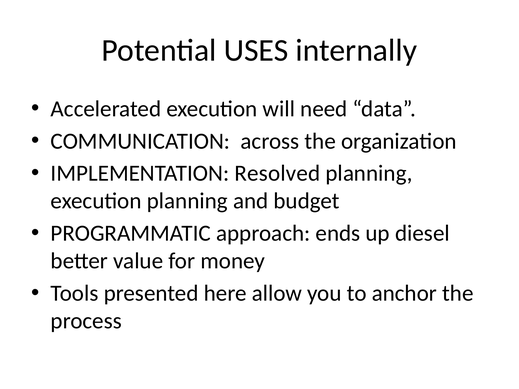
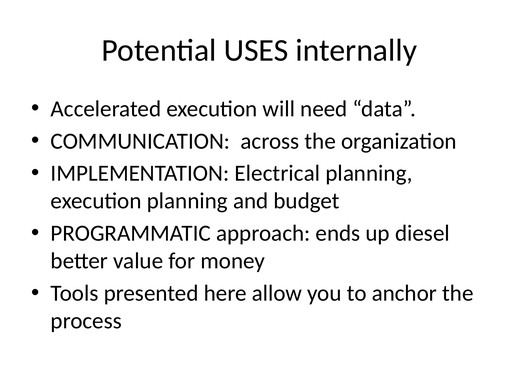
Resolved: Resolved -> Electrical (277, 173)
